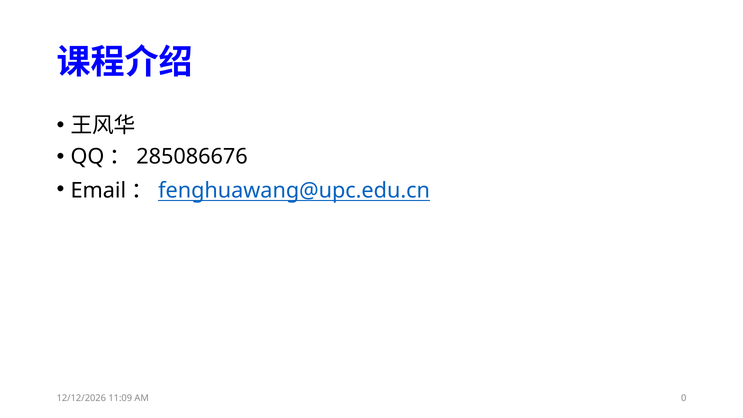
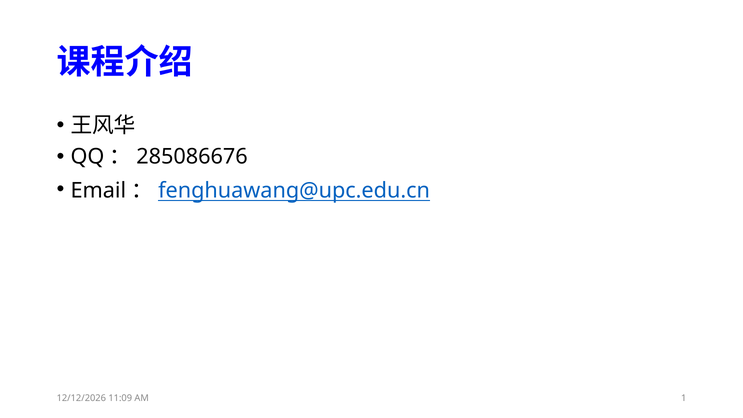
0: 0 -> 1 (684, 398)
